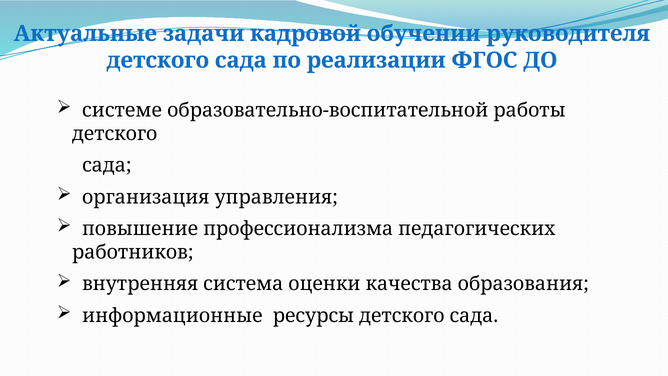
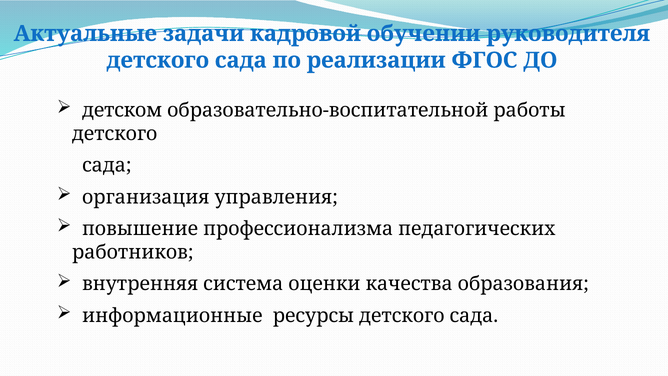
системе: системе -> детском (122, 110)
